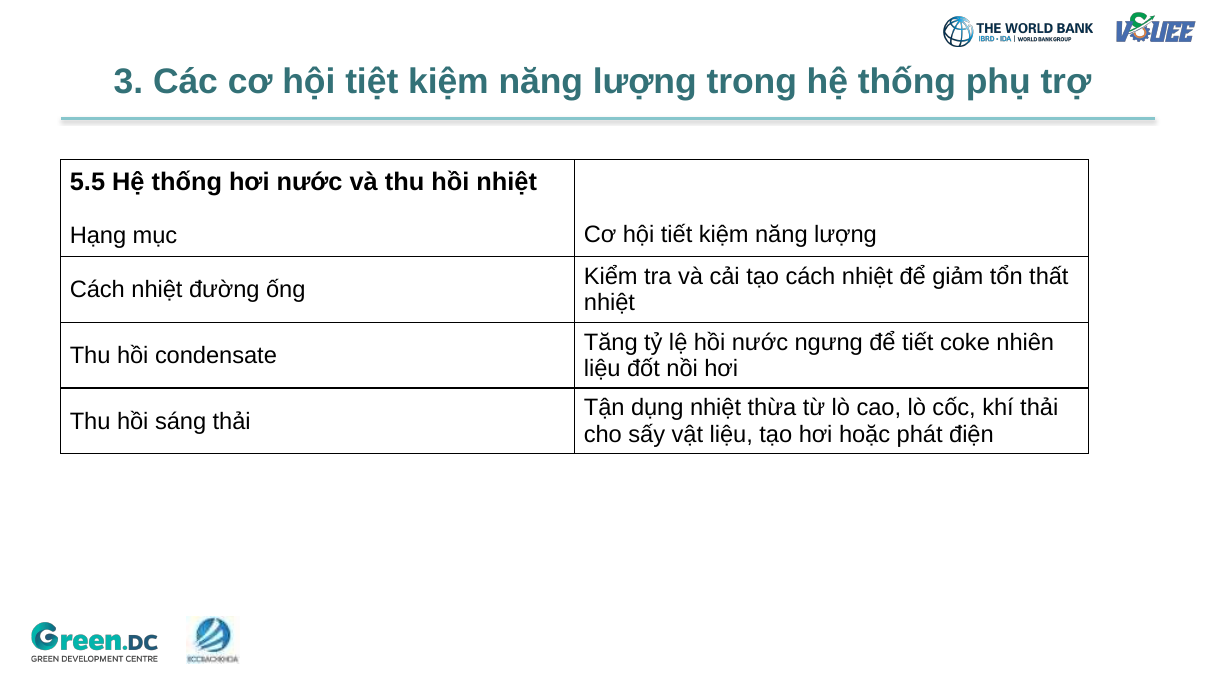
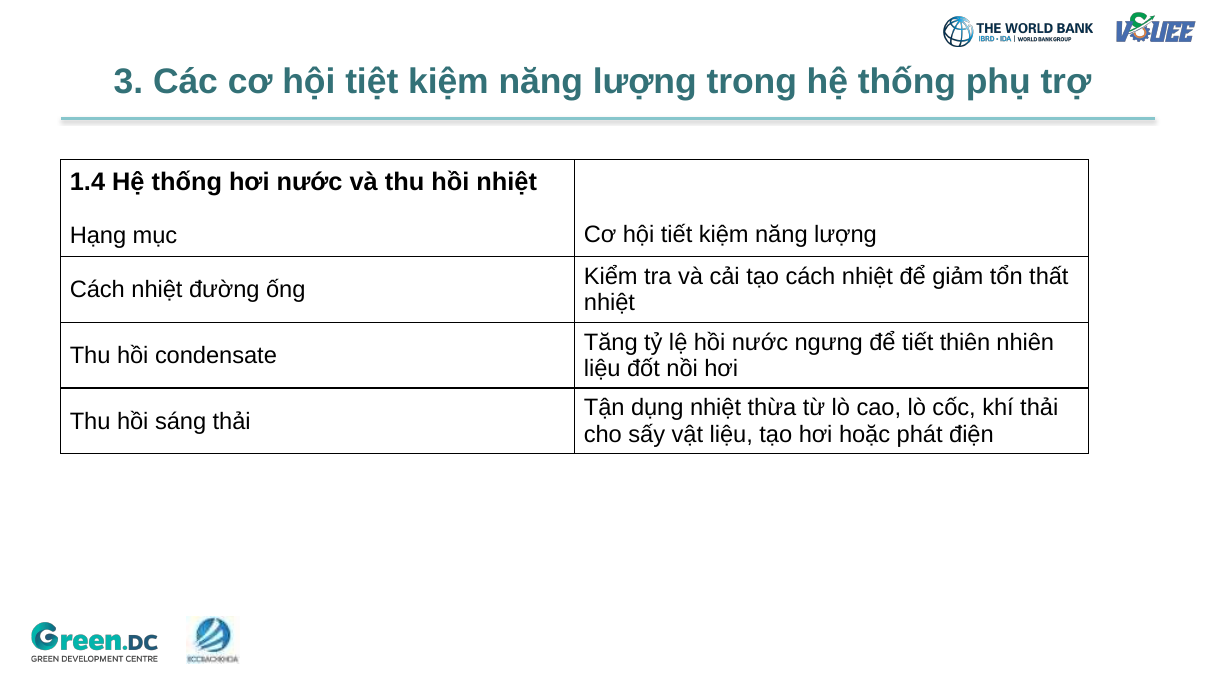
5.5: 5.5 -> 1.4 (88, 182)
coke: coke -> thiên (965, 342)
